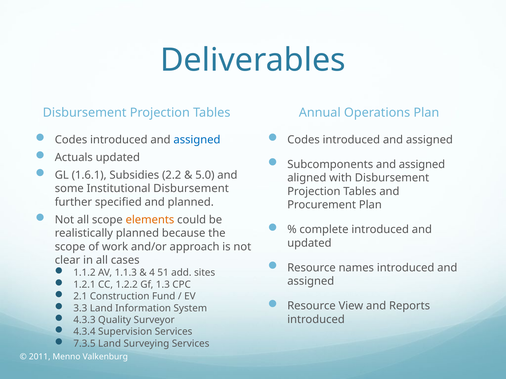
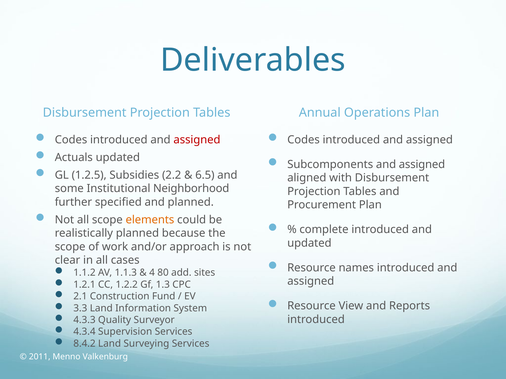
assigned colour: blue -> red (197, 140)
1.6.1: 1.6.1 -> 1.2.5 (89, 175)
5.0: 5.0 -> 6.5 (205, 175)
Institutional Disbursement: Disbursement -> Neighborhood (191, 189)
51: 51 -> 80 (163, 273)
7.3.5: 7.3.5 -> 8.4.2 (84, 344)
